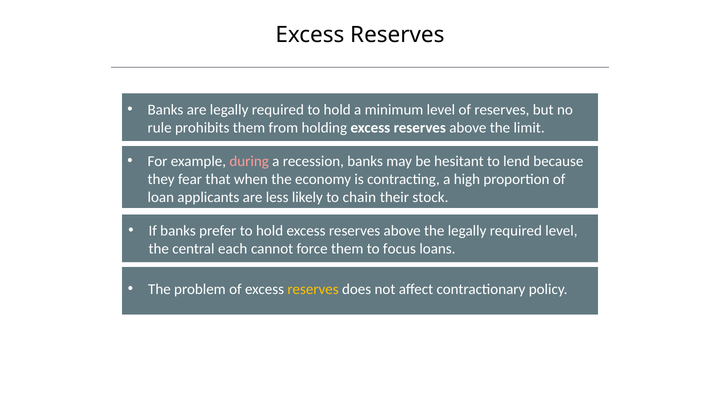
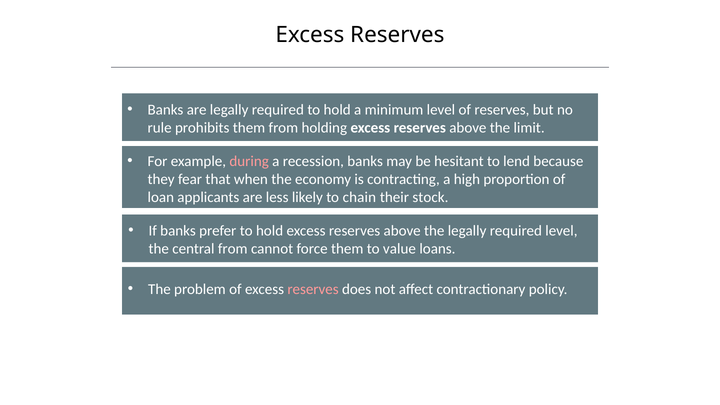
central each: each -> from (233, 249)
focus: focus -> value (399, 249)
reserves colour: yellow -> pink (313, 289)
